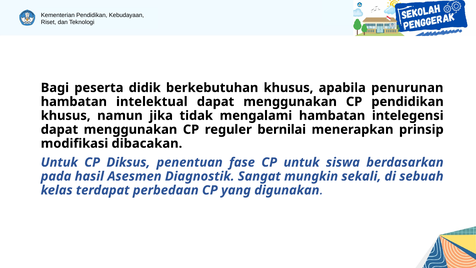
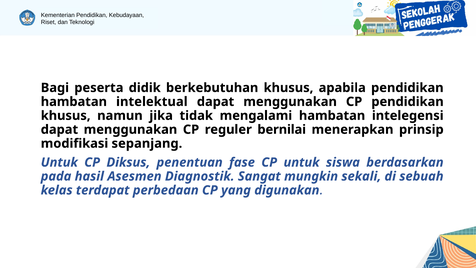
apabila penurunan: penurunan -> pendidikan (407, 88)
dibacakan: dibacakan -> sepanjang (147, 143)
